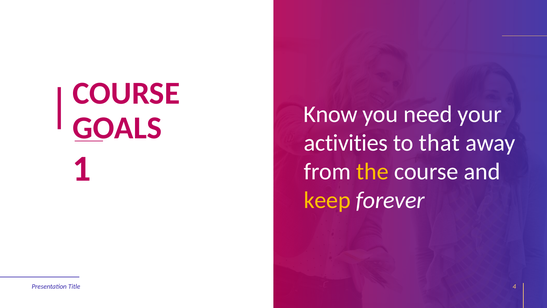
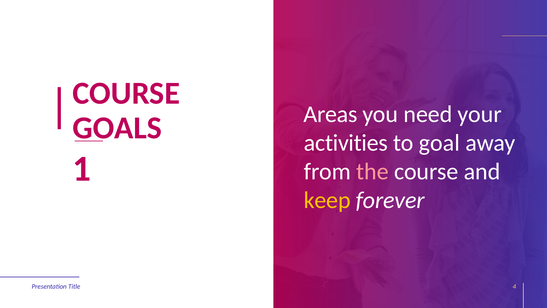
Know: Know -> Areas (331, 114)
that: that -> goal (439, 143)
the colour: yellow -> pink (373, 171)
